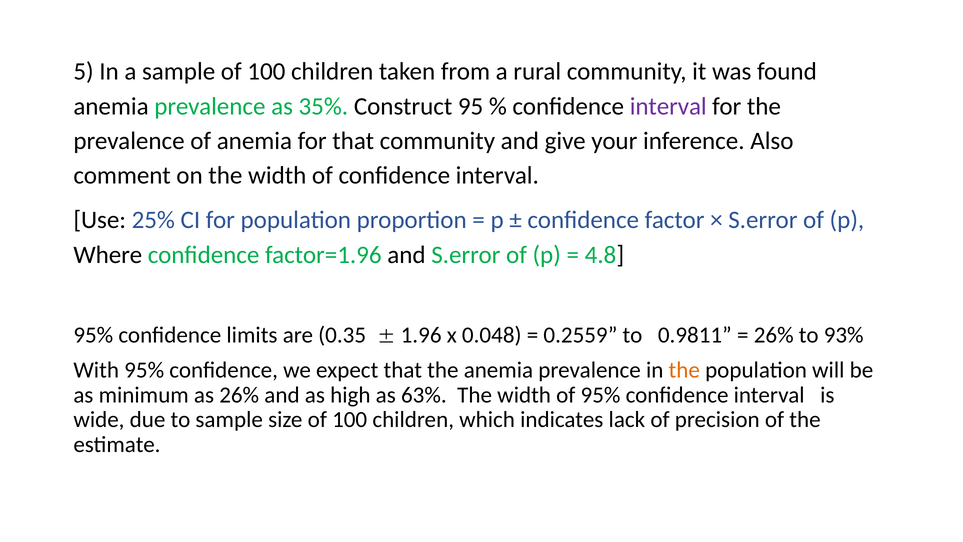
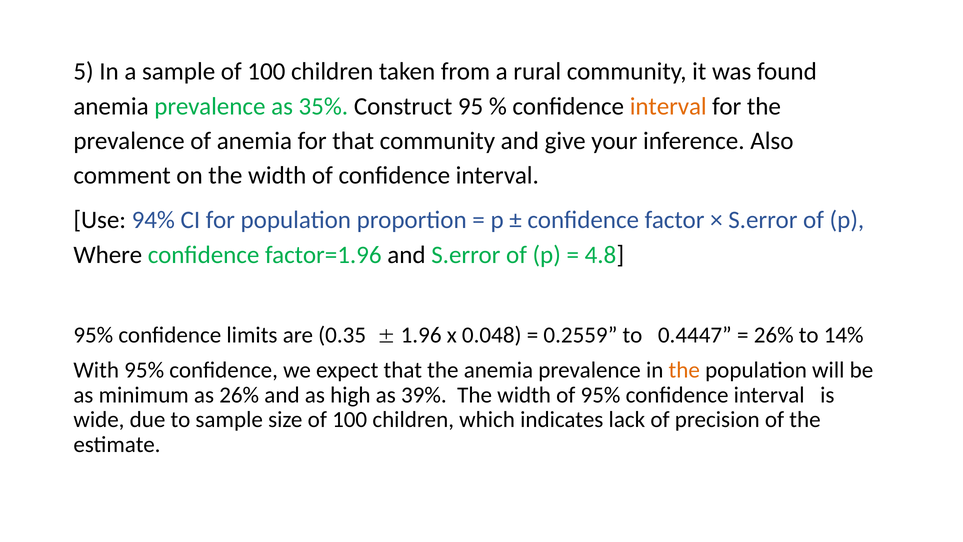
interval colour: purple -> orange (668, 106)
25%: 25% -> 94% (153, 220)
0.9811: 0.9811 -> 0.4447 (695, 335)
93%: 93% -> 14% (844, 335)
63%: 63% -> 39% (424, 395)
